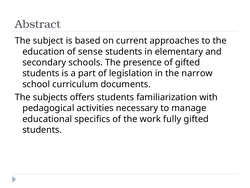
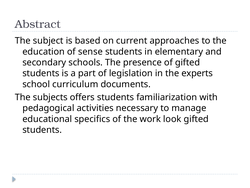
narrow: narrow -> experts (197, 73)
fully: fully -> look (172, 119)
